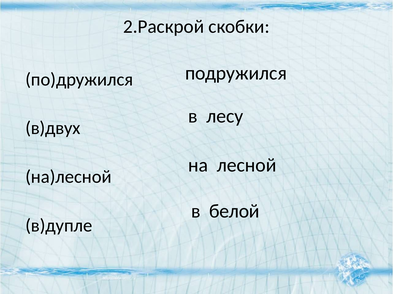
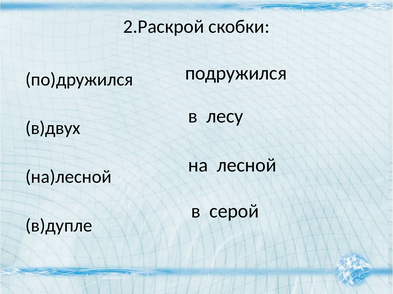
белой: белой -> серой (234, 212)
